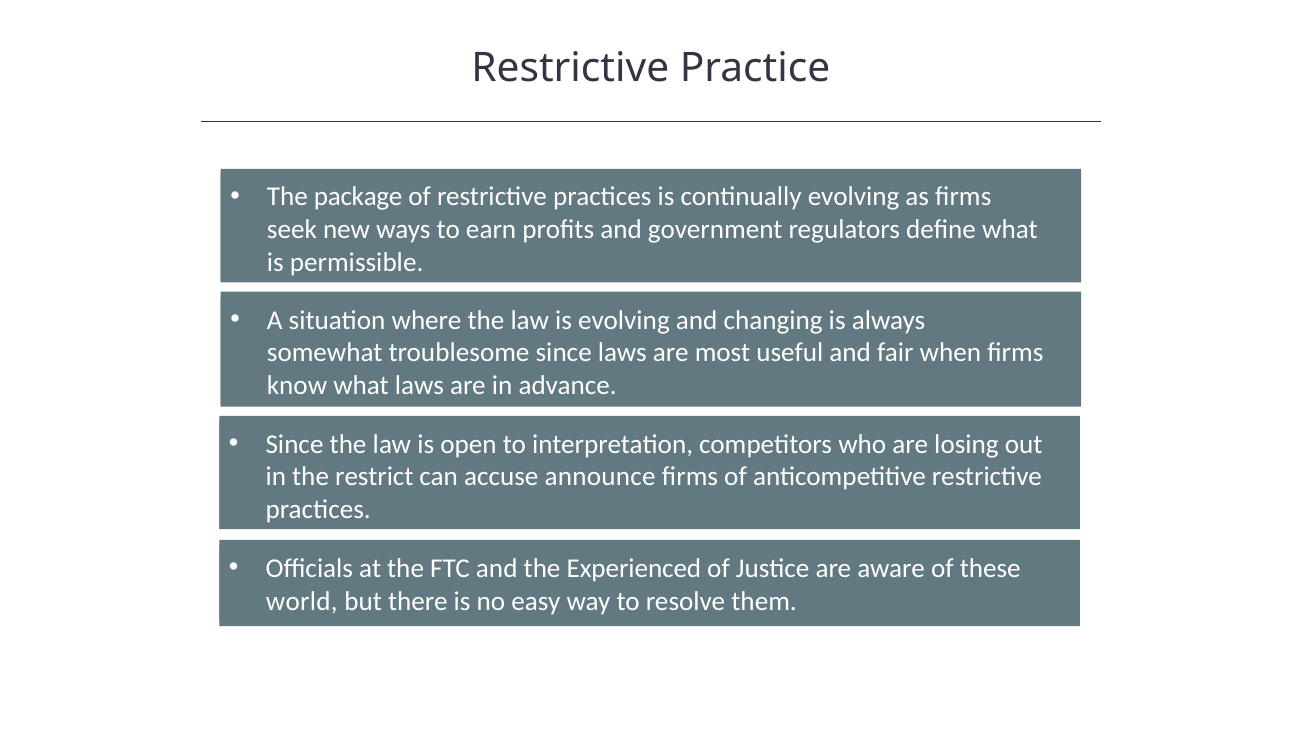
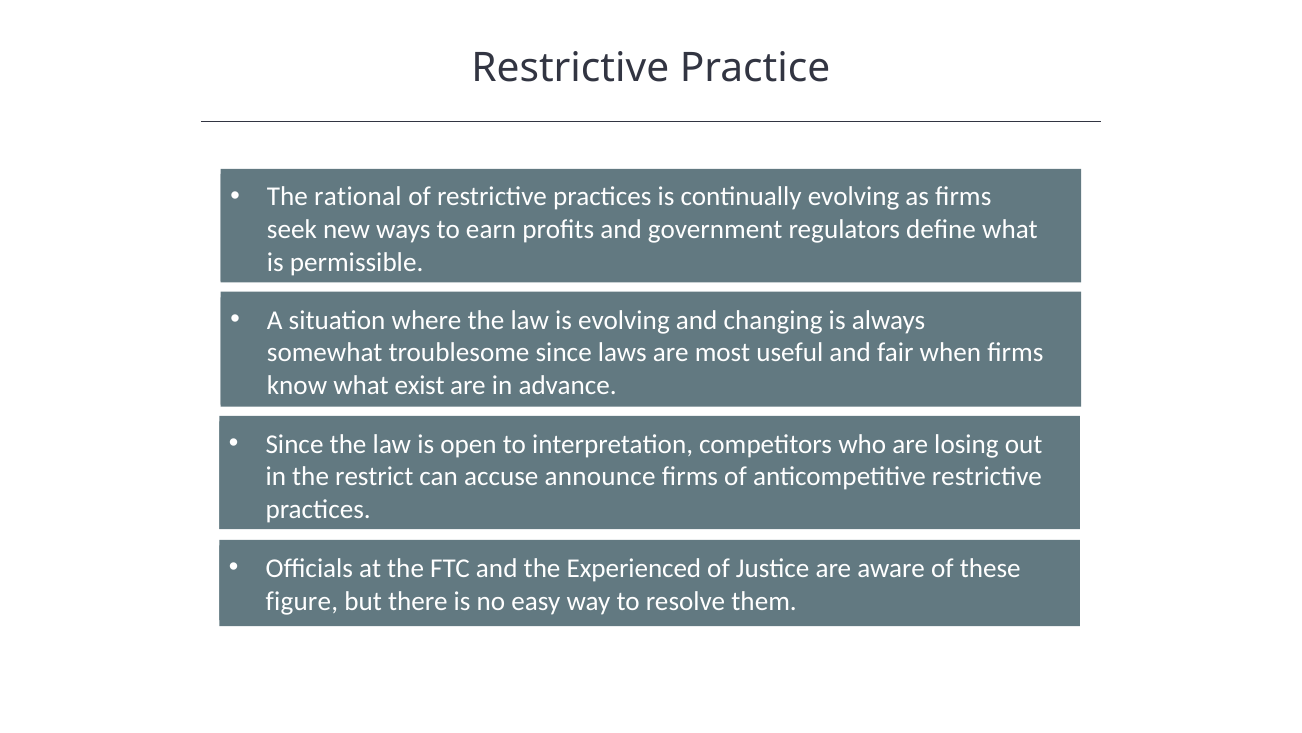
package: package -> rational (358, 197)
what laws: laws -> exist (420, 385)
world: world -> figure (302, 601)
